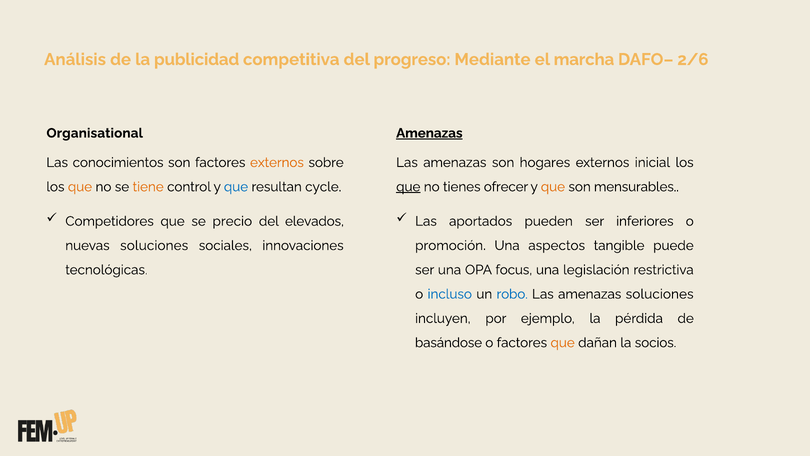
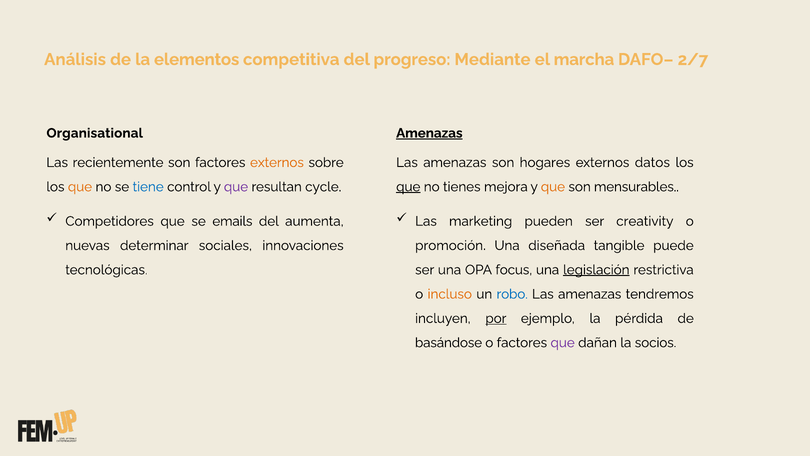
publicidad: publicidad -> elementos (197, 59)
2/6: 2/6 -> 2/7 (693, 59)
conocimientos: conocimientos -> recientemente (118, 162)
inicial: inicial -> datos (652, 162)
tiene colour: orange -> blue (148, 187)
que colour: blue -> purple (236, 187)
ofrecer: ofrecer -> mejora (506, 187)
aportados: aportados -> marketing (481, 221)
inferiores: inferiores -> creativity (645, 221)
precio: precio -> emails (232, 221)
elevados: elevados -> aumenta (314, 221)
aspectos: aspectos -> diseñada (557, 245)
nuevas soluciones: soluciones -> determinar (154, 245)
legislación underline: none -> present (596, 270)
incluso colour: blue -> orange (450, 294)
amenazas soluciones: soluciones -> tendremos (660, 294)
por underline: none -> present (496, 318)
que colour: orange -> purple (563, 342)
